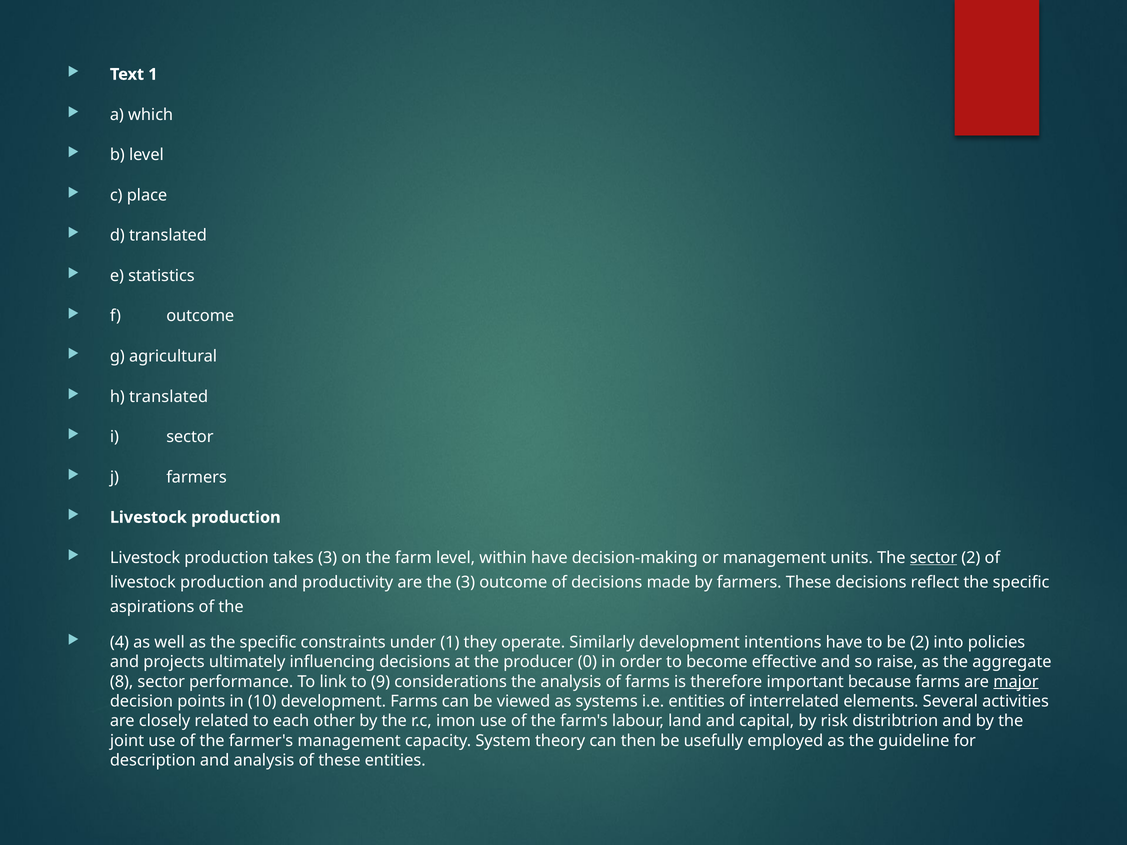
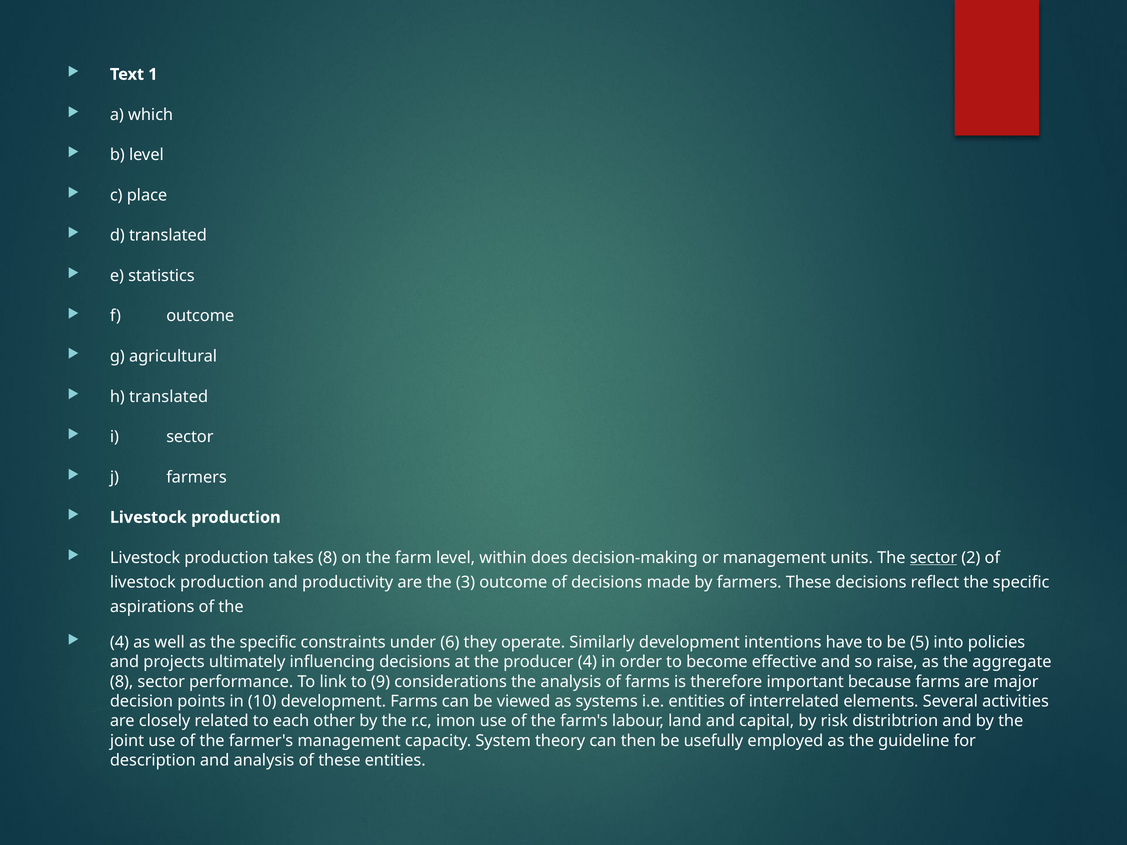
takes 3: 3 -> 8 (328, 558)
within have: have -> does (549, 558)
under 1: 1 -> 6 (450, 642)
be 2: 2 -> 5 (920, 642)
producer 0: 0 -> 4 (587, 662)
major underline: present -> none (1016, 682)
